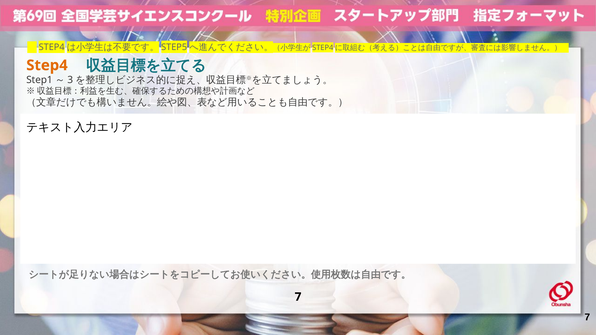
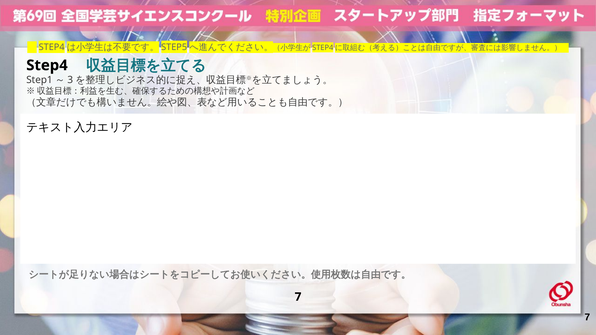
Step4 colour: orange -> black (47, 65)
